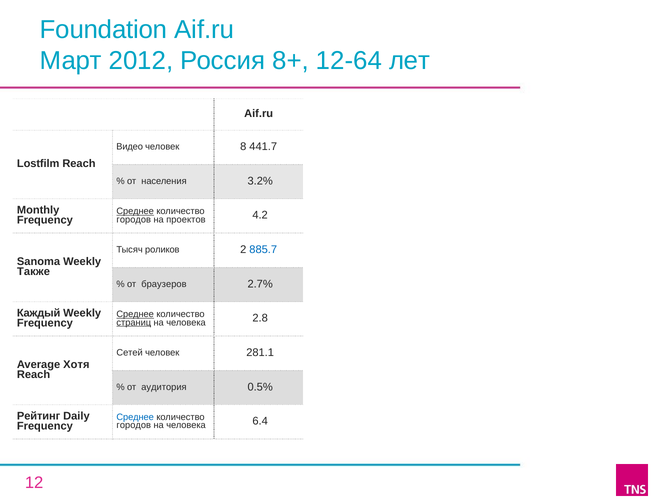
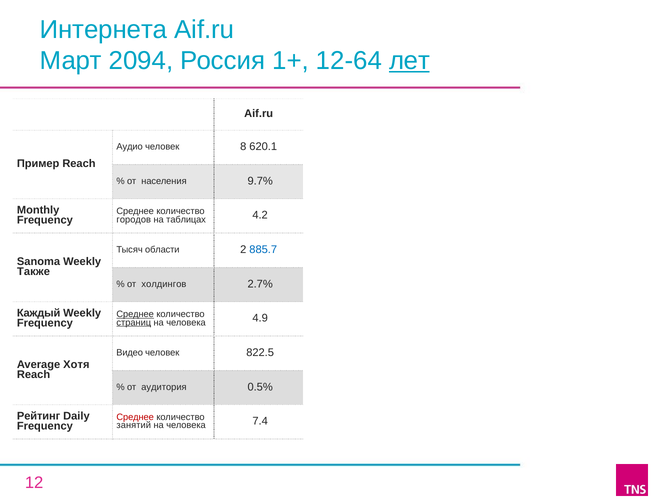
Foundation: Foundation -> Интернета (104, 29)
2012: 2012 -> 2094 (141, 61)
8+: 8+ -> 1+ (291, 61)
лет underline: none -> present (409, 61)
Видео: Видео -> Аудио (130, 147)
441.7: 441.7 -> 620.1 (263, 147)
Lostfilm: Lostfilm -> Пример (38, 164)
3.2%: 3.2% -> 9.7% (260, 181)
Среднее underline: present -> none (135, 211)
проектов: проектов -> таблицах (186, 219)
роликов: роликов -> области (162, 250)
браузеров: браузеров -> холдингов (164, 284)
2.8: 2.8 -> 4.9 (260, 318)
Сетей: Сетей -> Видео (130, 352)
281.1: 281.1 -> 822.5 (260, 352)
Среднее colour: blue -> red (135, 417)
городов: городов -> занятий (134, 425)
6.4: 6.4 -> 7.4 (260, 421)
